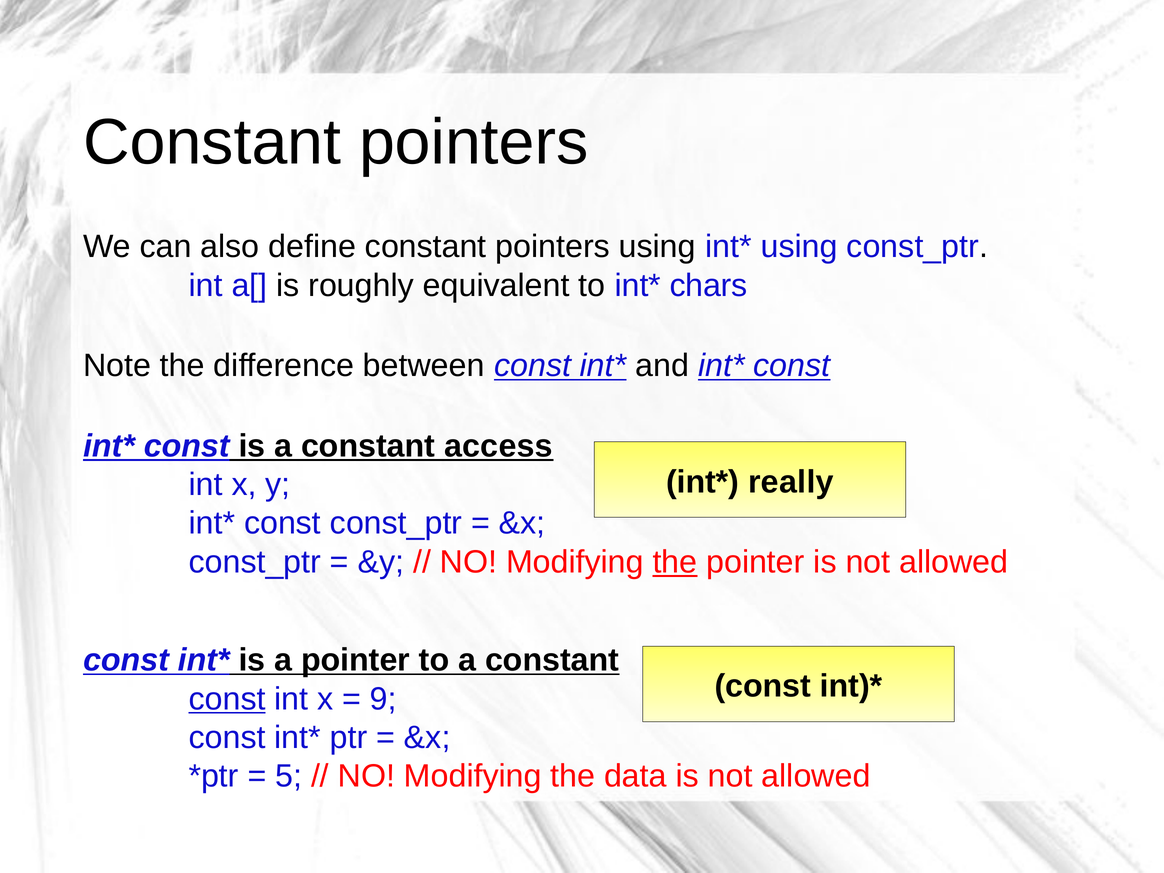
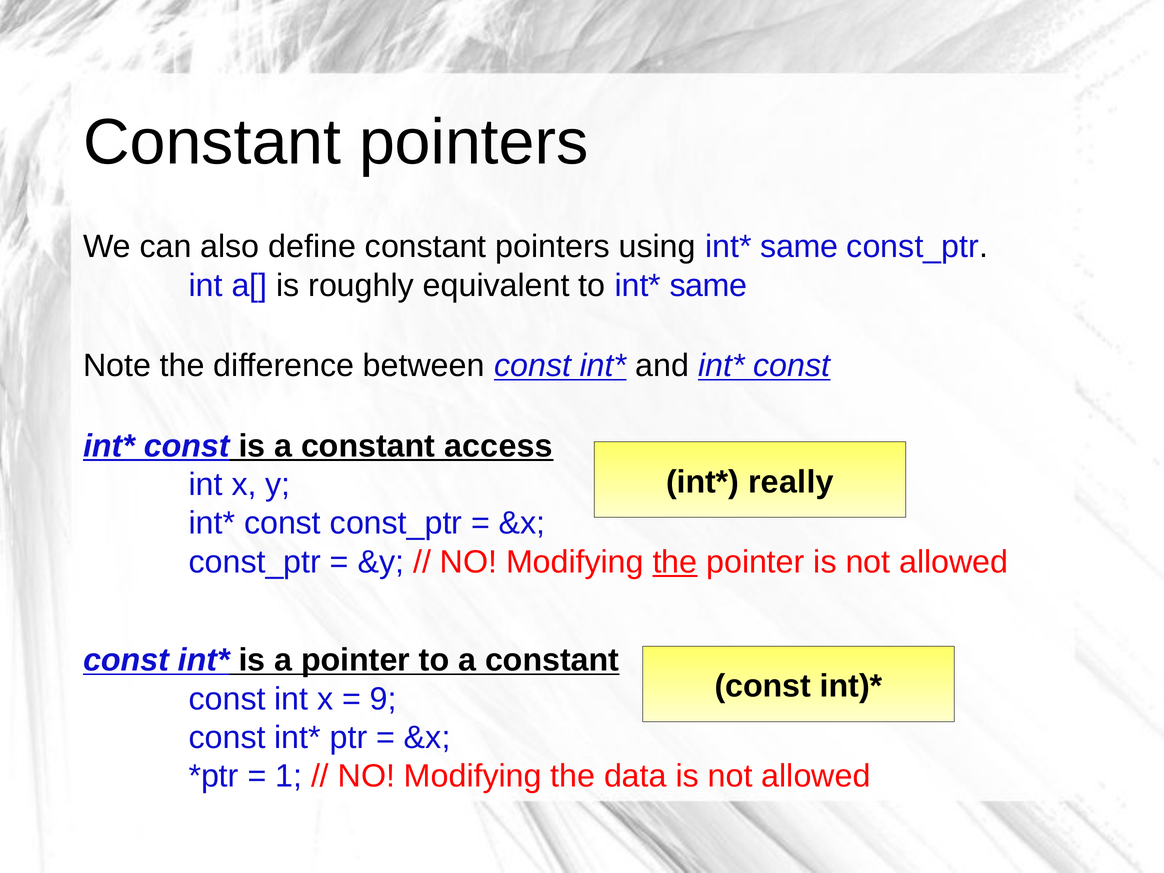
using: using -> same (799, 247)
chars: chars -> same (708, 285)
const underline: present -> none (227, 699)
5: 5 -> 1 (289, 776)
